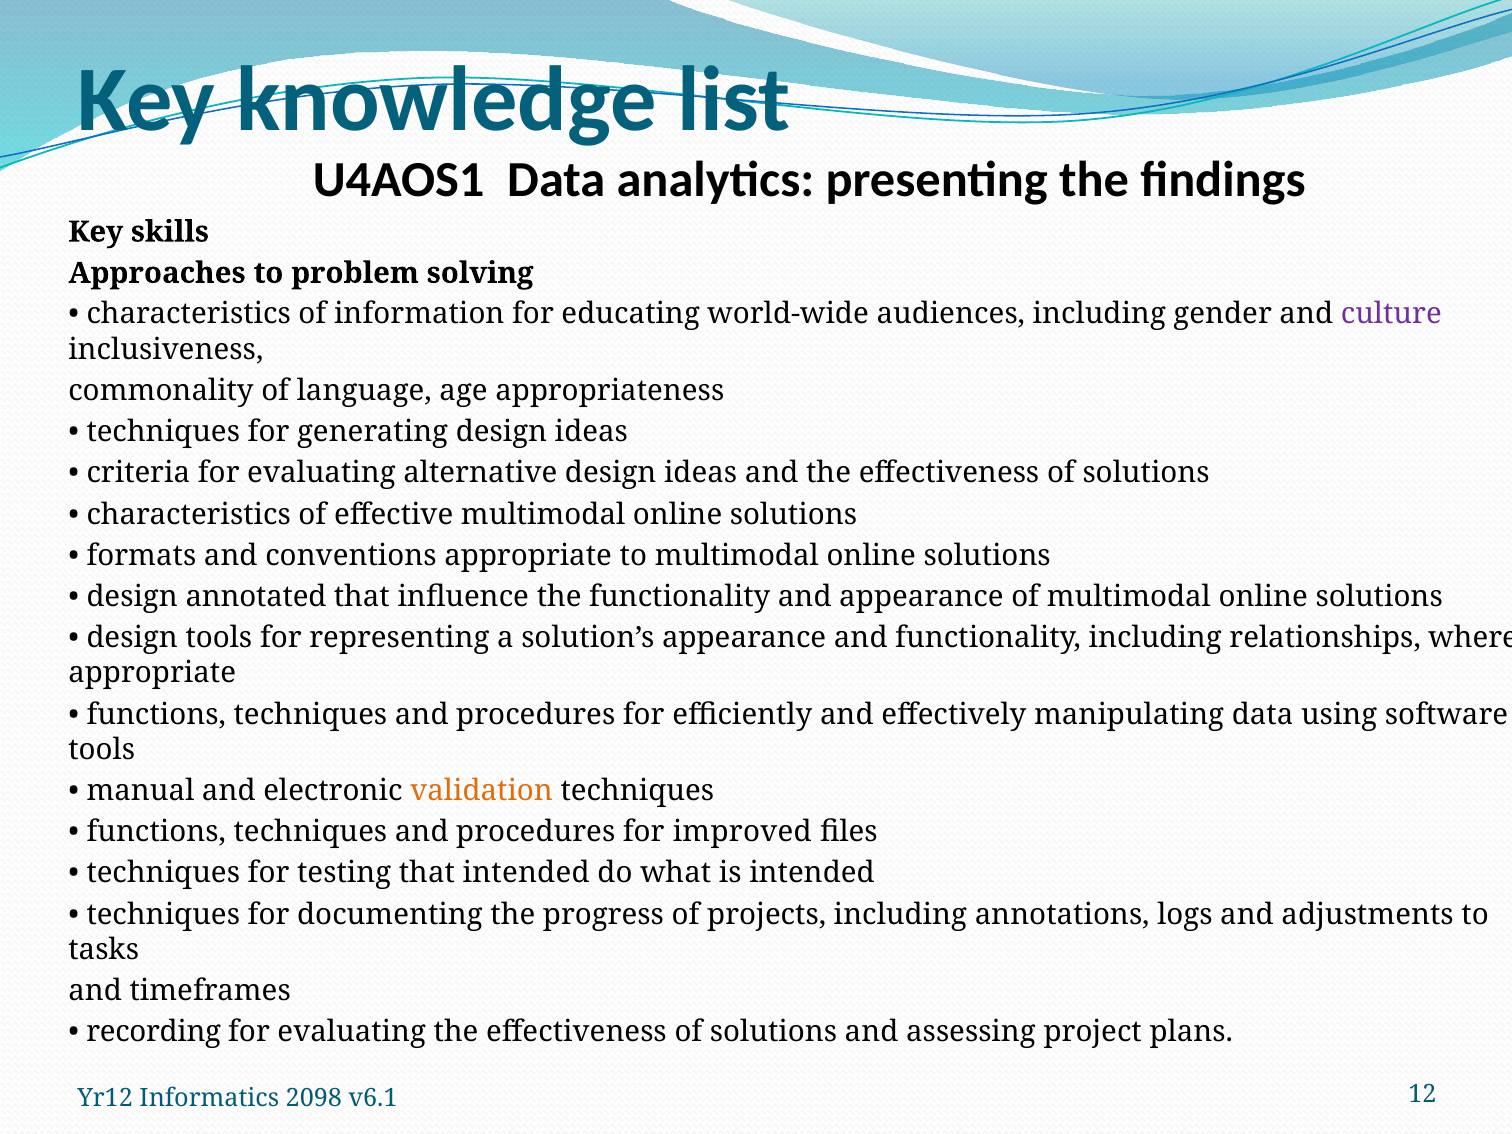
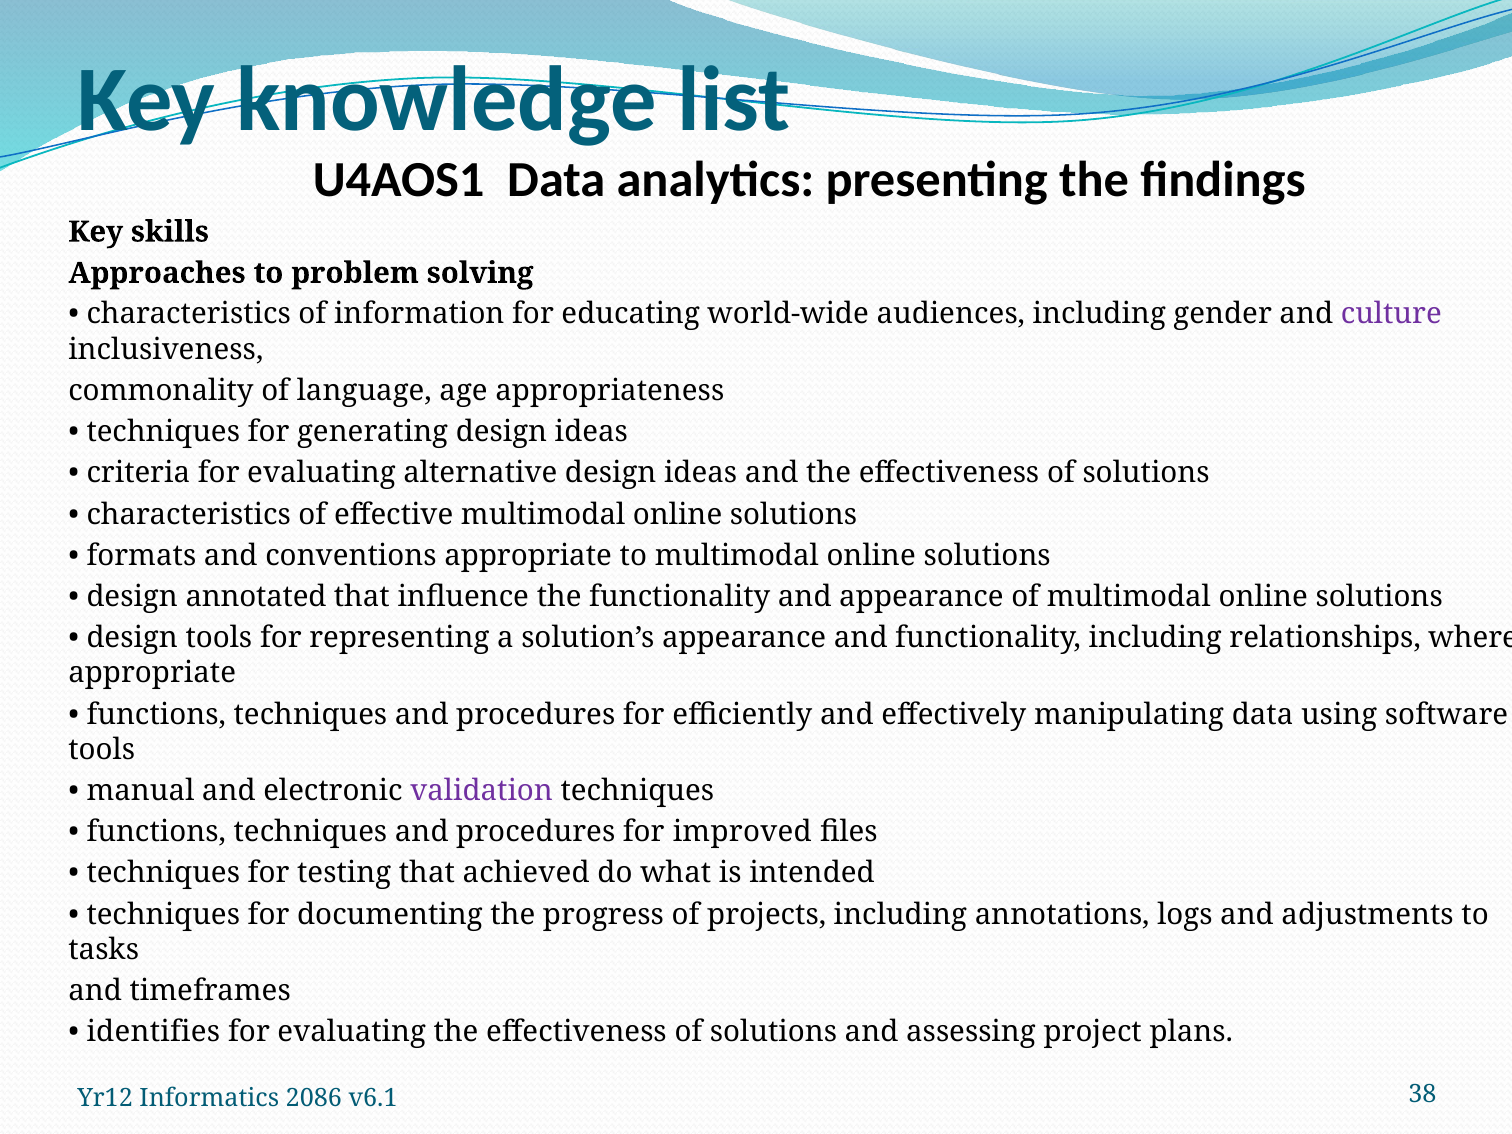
validation colour: orange -> purple (482, 791)
that intended: intended -> achieved (526, 873)
recording: recording -> identifies (153, 1032)
2098: 2098 -> 2086 (314, 1098)
12: 12 -> 38 (1422, 1094)
